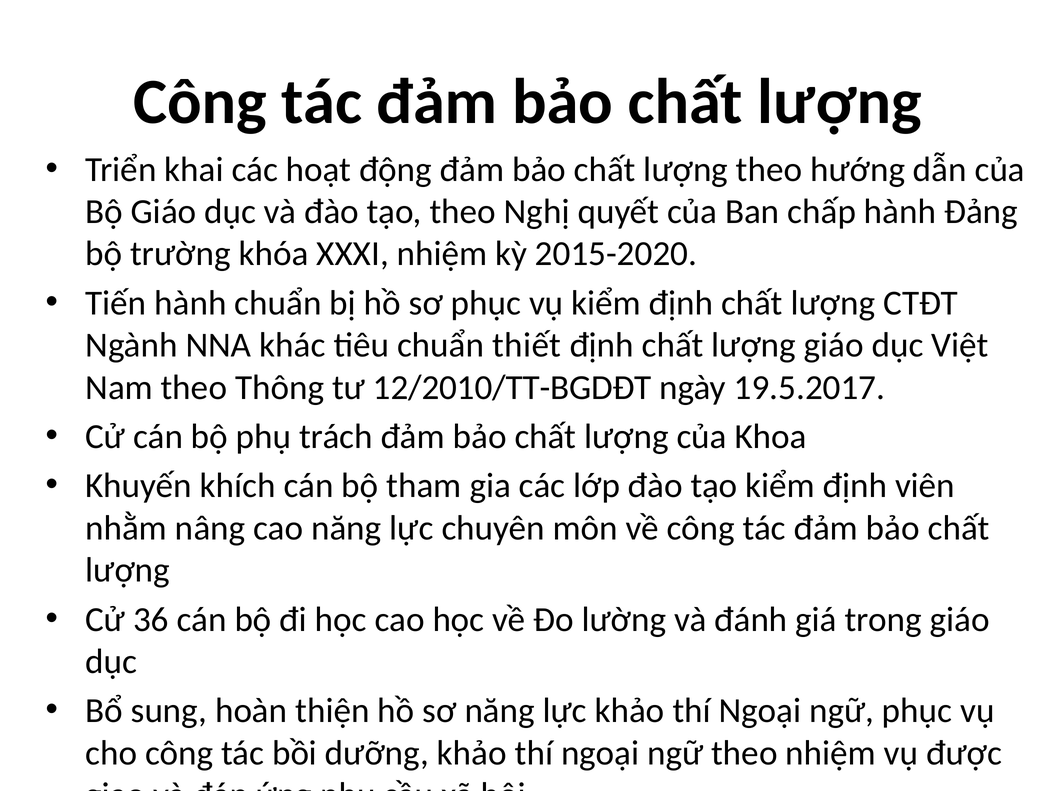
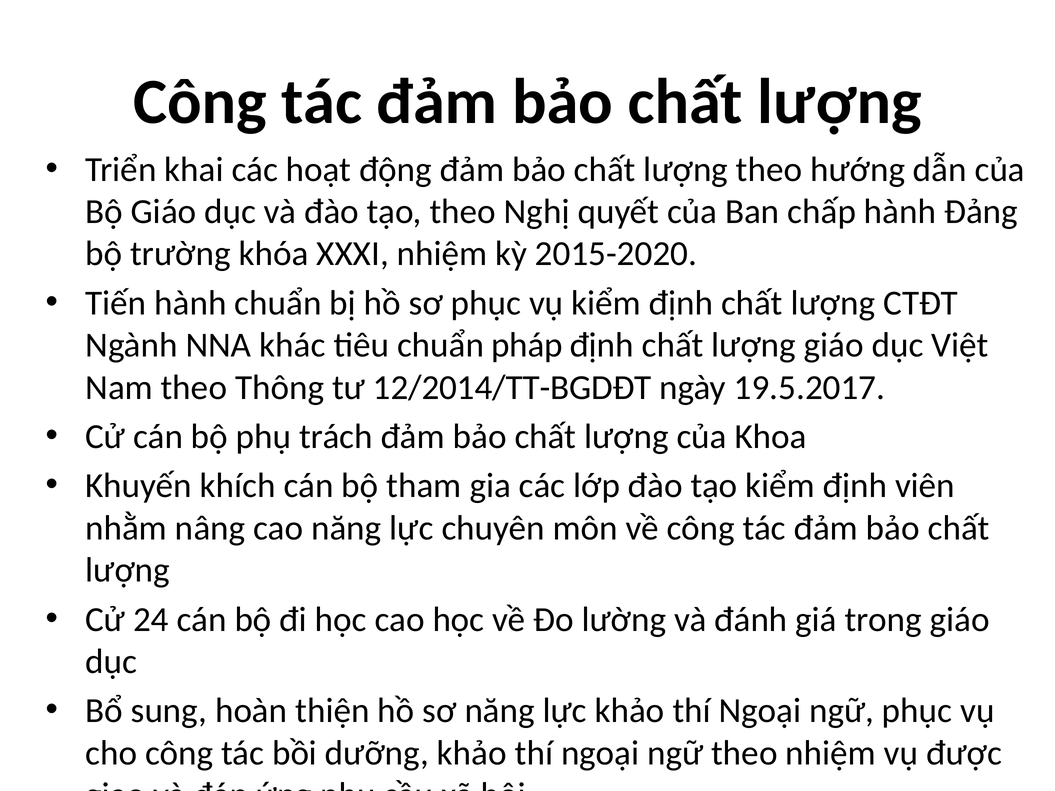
thiết: thiết -> pháp (527, 345)
12/2010/TT-BGDĐT: 12/2010/TT-BGDĐT -> 12/2014/TT-BGDĐT (512, 388)
36: 36 -> 24 (151, 620)
